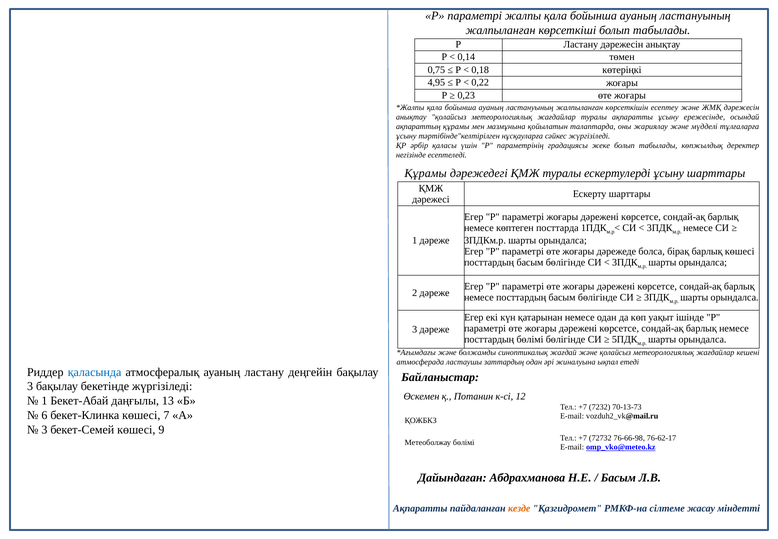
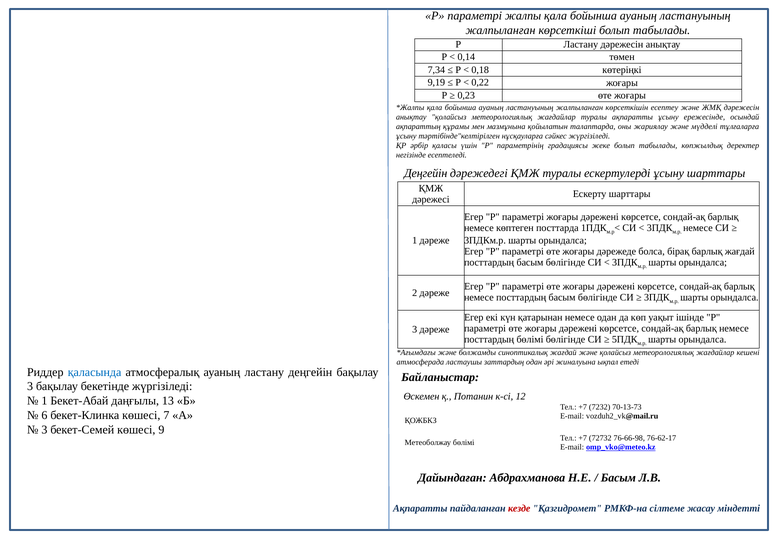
0,75: 0,75 -> 7,34 (436, 70)
4,95: 4,95 -> 9,19 (436, 83)
Құрамы: Құрамы -> Деңгейін (426, 173)
барлық көшесі: көшесі -> жағдай (740, 251)
кезде colour: orange -> red (519, 508)
